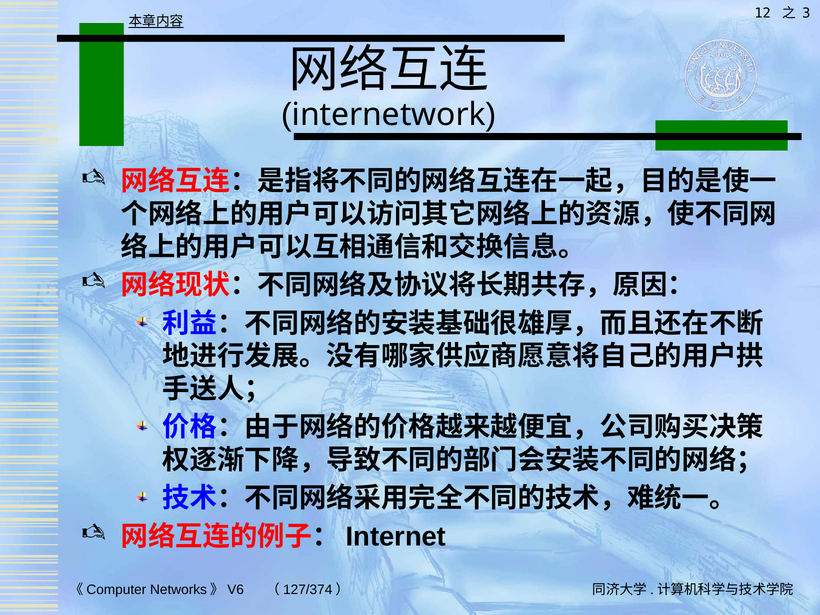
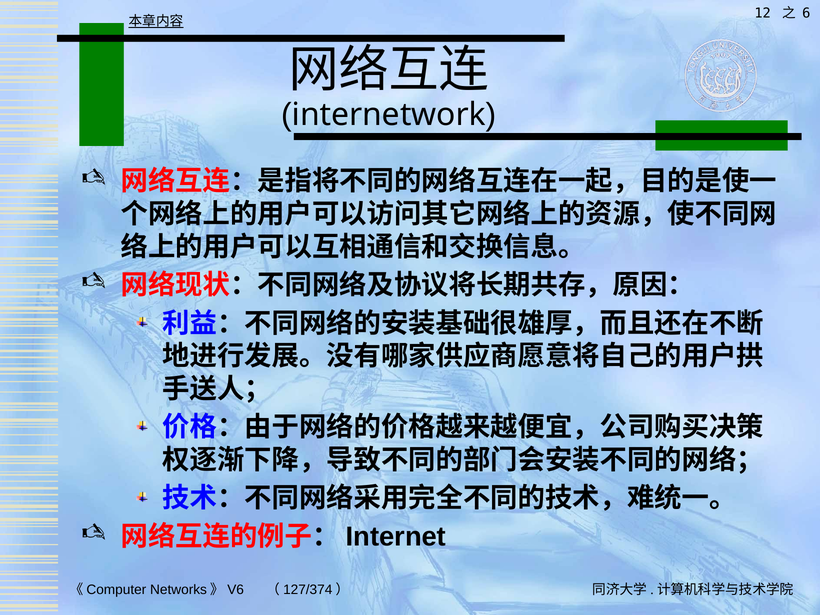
3: 3 -> 6 (806, 13)
